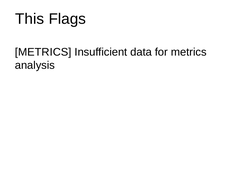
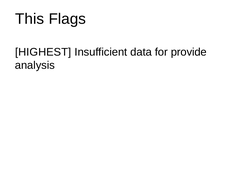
METRICS: METRICS -> HIGHEST (43, 52)
for metrics: metrics -> provide (189, 52)
